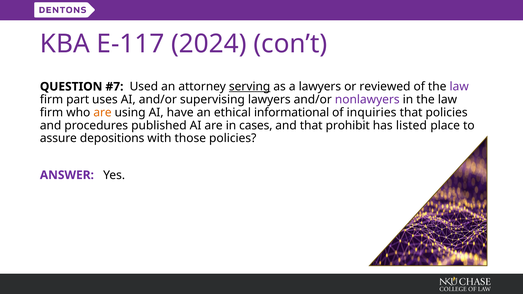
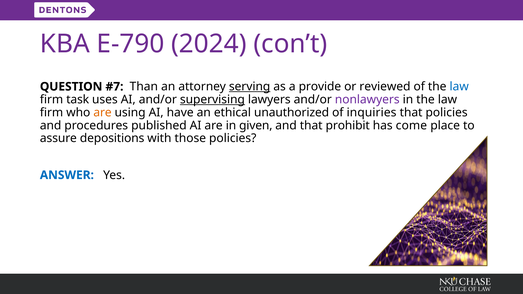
E-117: E-117 -> E-790 (130, 44)
Used: Used -> Than (144, 87)
a lawyers: lawyers -> provide (320, 87)
law colour: purple -> blue (459, 87)
part: part -> task (78, 100)
supervising underline: none -> present (212, 100)
informational: informational -> unauthorized (292, 113)
cases: cases -> given (256, 125)
listed: listed -> come (411, 125)
ANSWER colour: purple -> blue (67, 175)
